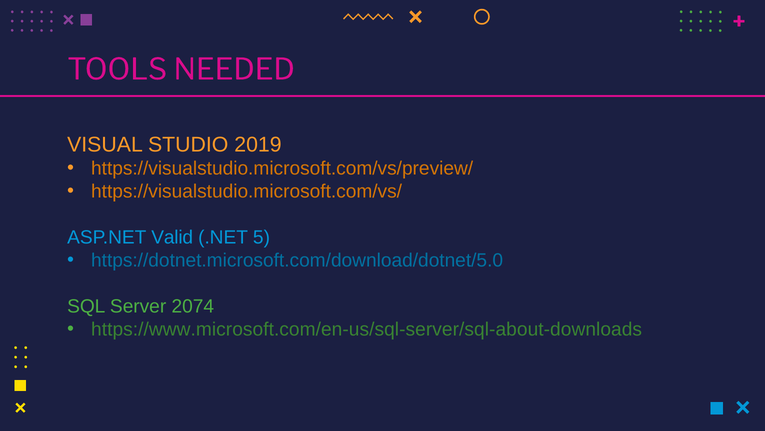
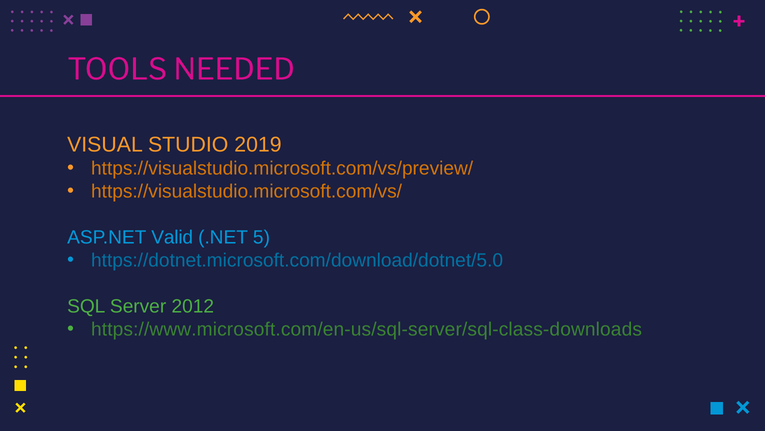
2074: 2074 -> 2012 (193, 306)
https://www.microsoft.com/en-us/sql-server/sql-about-downloads: https://www.microsoft.com/en-us/sql-server/sql-about-downloads -> https://www.microsoft.com/en-us/sql-server/sql-class-downloads (367, 329)
